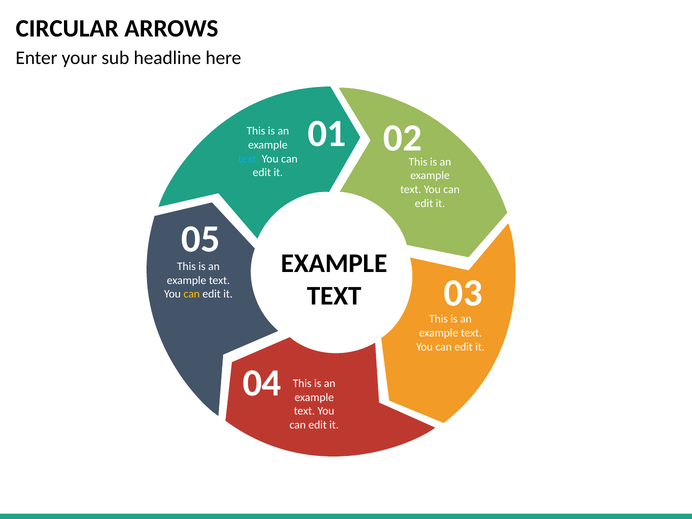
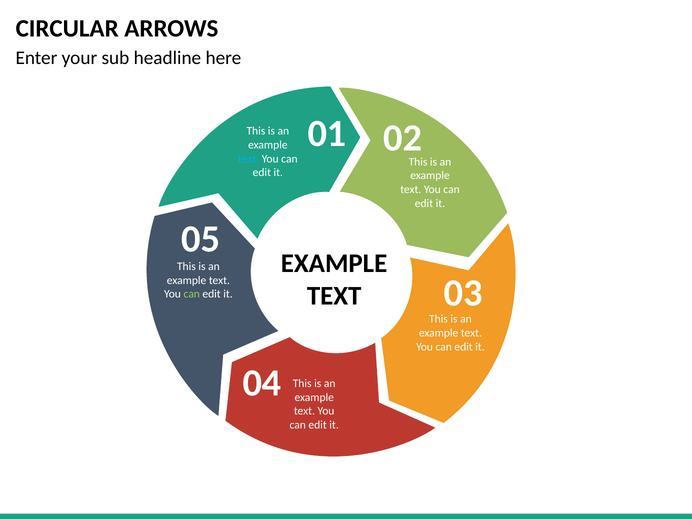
can colour: yellow -> light green (192, 294)
